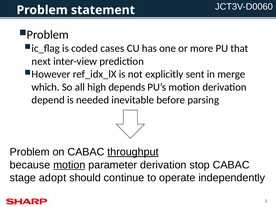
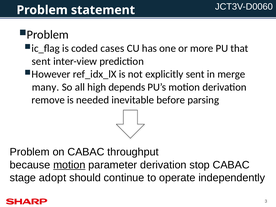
next: next -> sent (41, 61)
which: which -> many (45, 87)
depend: depend -> remove (48, 100)
throughput underline: present -> none (133, 152)
